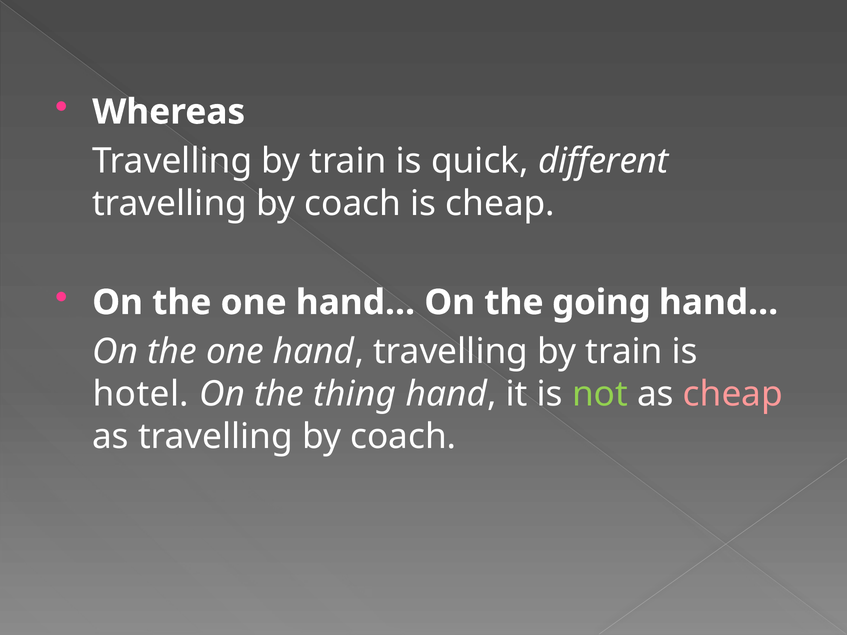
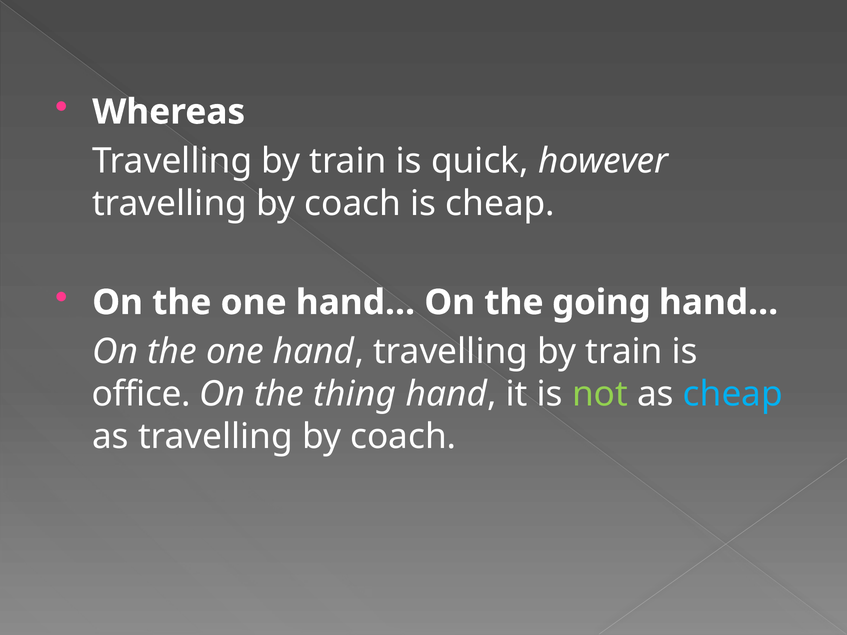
different: different -> however (603, 161)
hotel: hotel -> office (141, 394)
cheap colour: pink -> light blue (733, 394)
